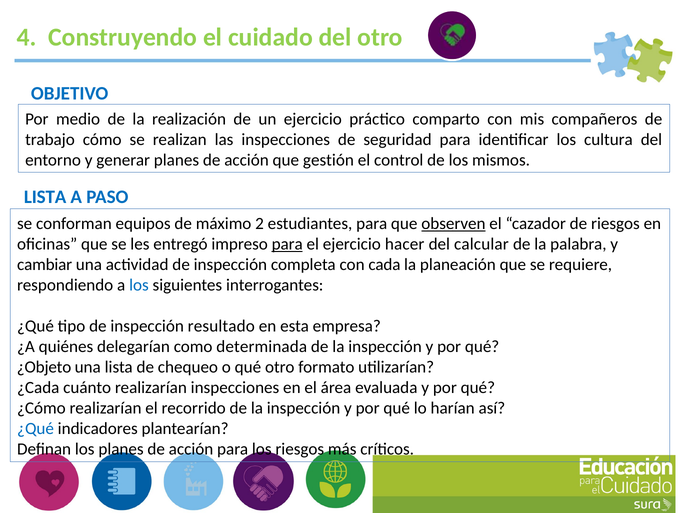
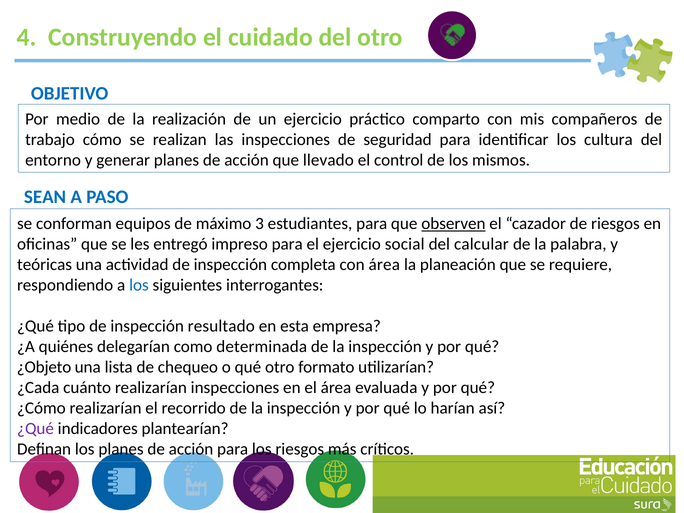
gestión: gestión -> llevado (328, 160)
LISTA: LISTA -> SEAN (45, 197)
2: 2 -> 3 (260, 223)
para underline: present -> none (287, 244)
hacer: hacer -> social (405, 244)
cambiar: cambiar -> teóricas (45, 265)
con cada: cada -> área (384, 265)
¿Qué colour: blue -> purple (36, 429)
